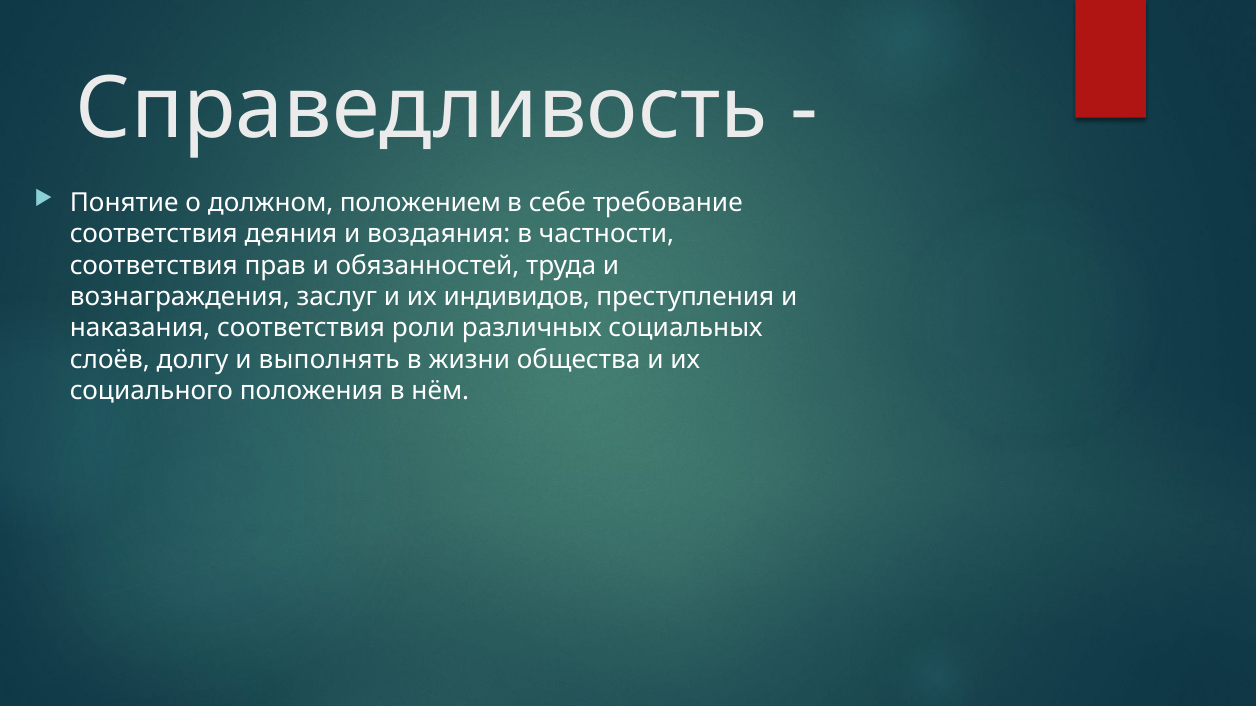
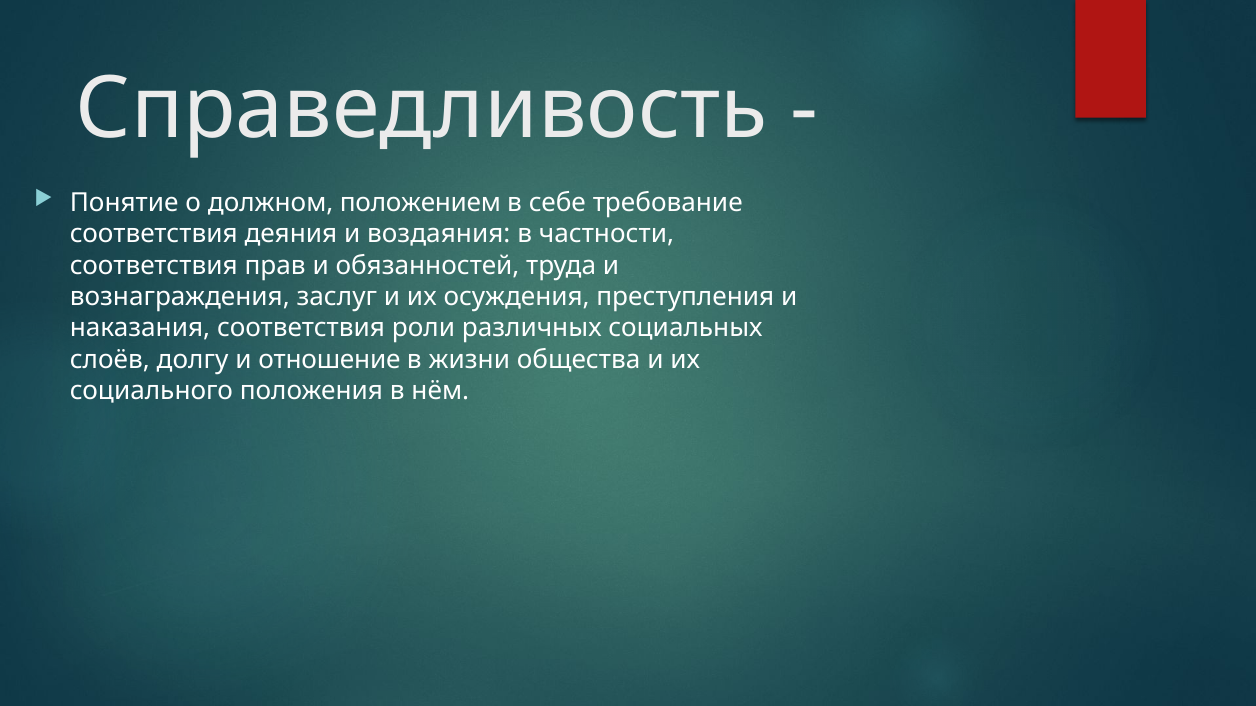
индивидов: индивидов -> осуждения (517, 297)
выполнять: выполнять -> отношение (329, 360)
